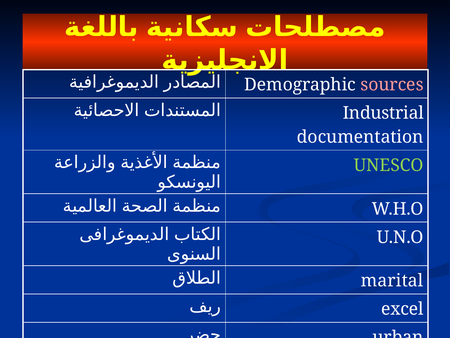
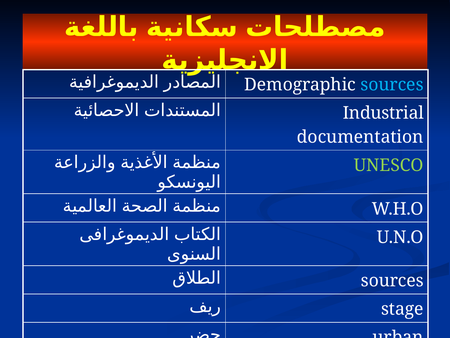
sources colour: pink -> light blue (392, 85)
marital: marital -> sources (392, 280)
excel: excel -> stage (402, 309)
